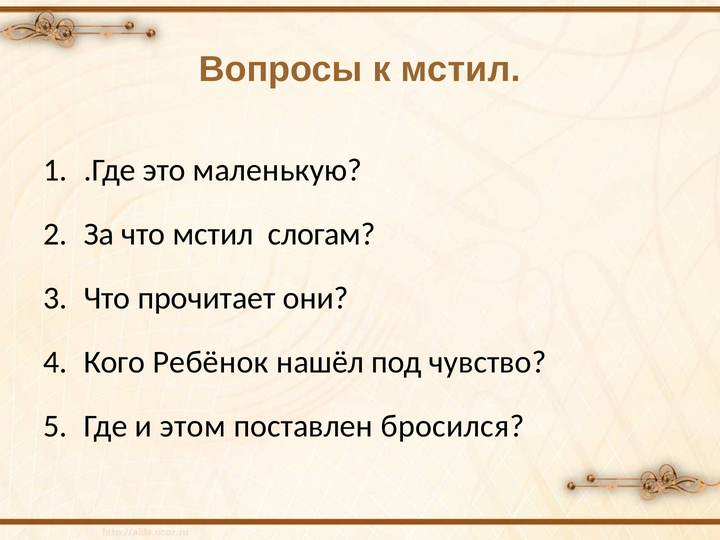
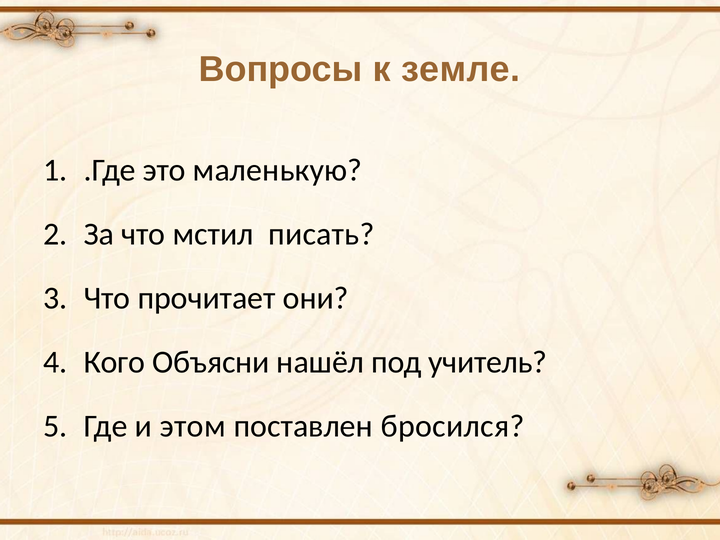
к мстил: мстил -> земле (461, 69)
слогам: слогам -> писать (321, 234)
Ребёнок: Ребёнок -> Объясни (211, 362)
чувство: чувство -> учитель (488, 362)
